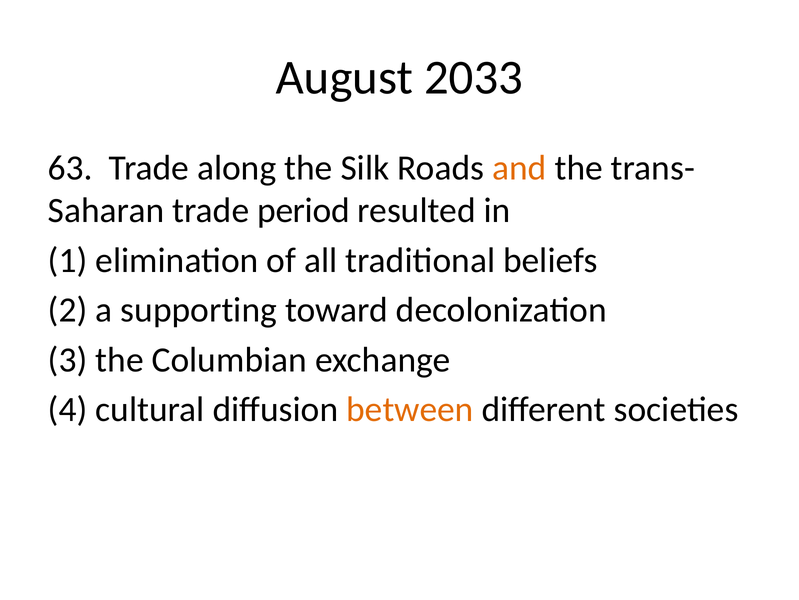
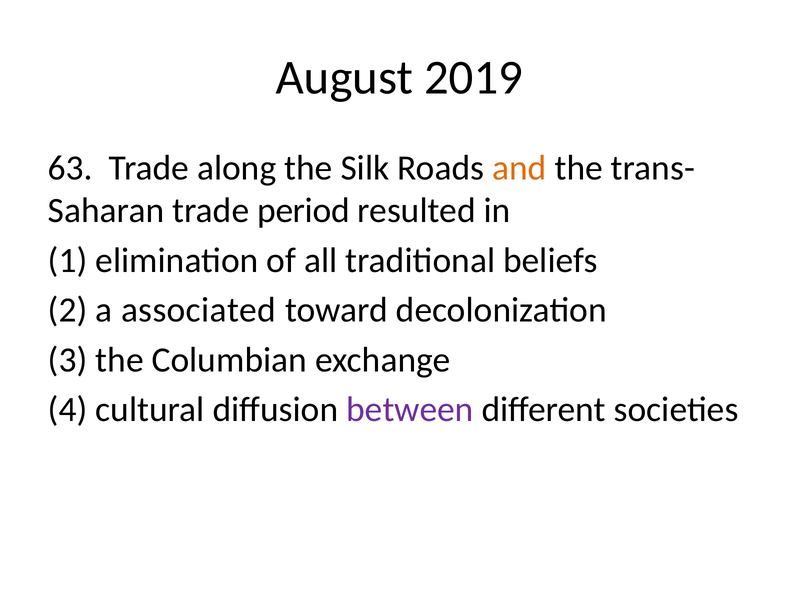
2033: 2033 -> 2019 (474, 77)
supporting: supporting -> associated (199, 310)
between colour: orange -> purple (410, 409)
